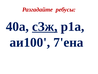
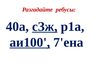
аи100 underline: none -> present (30, 42)
